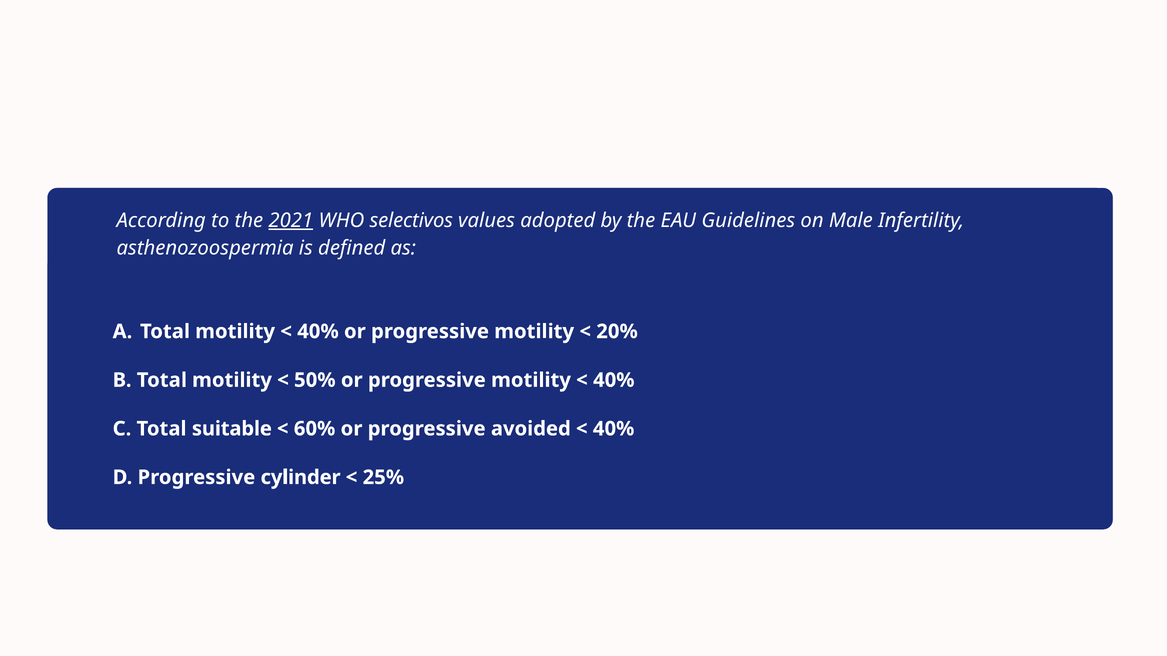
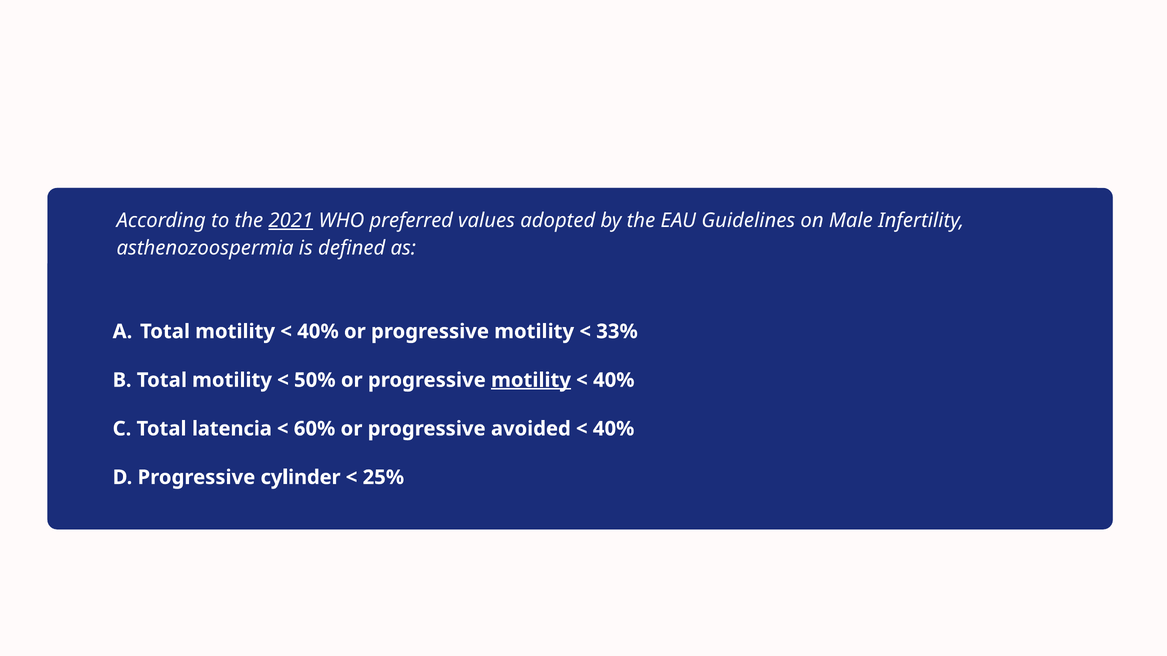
selectivos: selectivos -> preferred (411, 221)
20%: 20% -> 33% (617, 332)
motility underline: none -> present (531, 380)
suitable: suitable -> latencia (232, 429)
